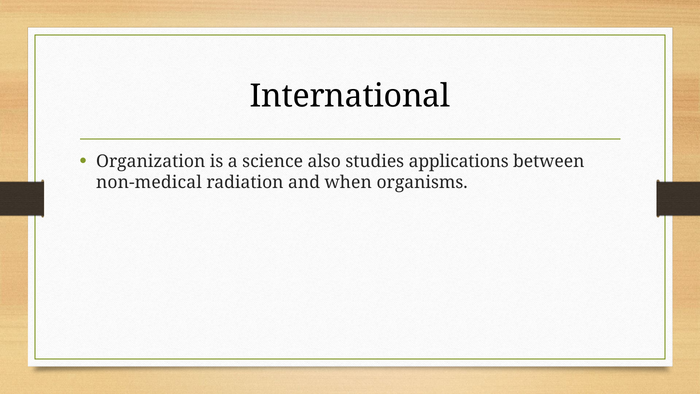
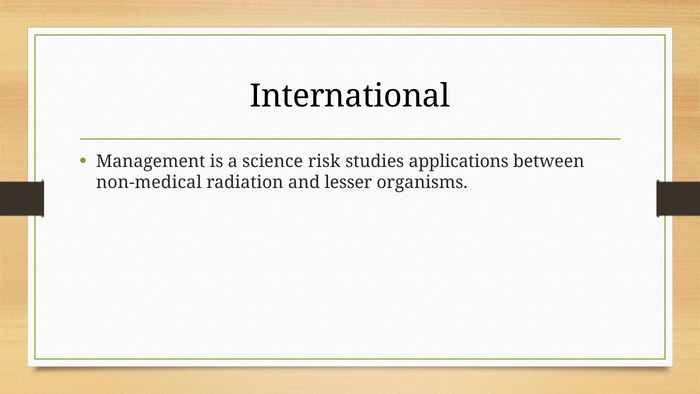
Organization: Organization -> Management (151, 161)
also: also -> risk (324, 161)
when: when -> lesser (348, 182)
